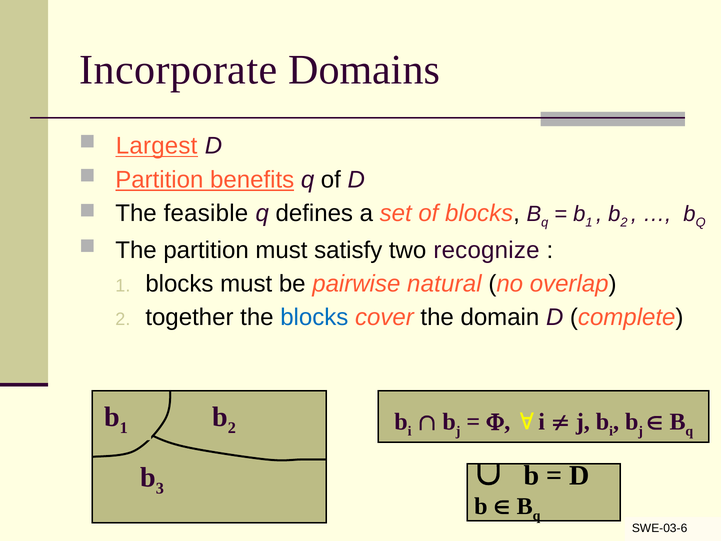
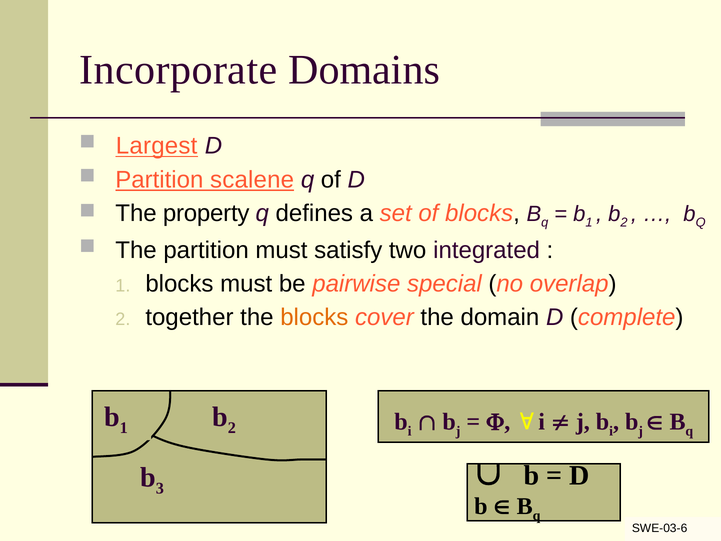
benefits: benefits -> scalene (252, 180)
feasible: feasible -> property (206, 213)
recognize: recognize -> integrated (487, 250)
natural: natural -> special (444, 284)
blocks colour: blue -> orange (314, 317)
